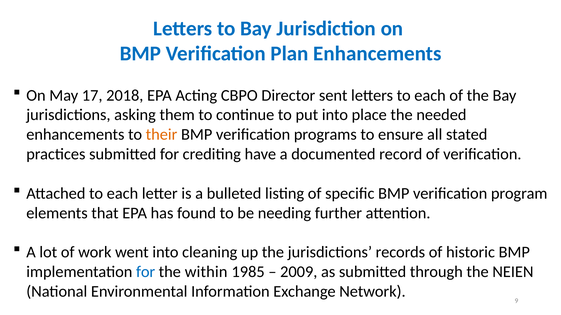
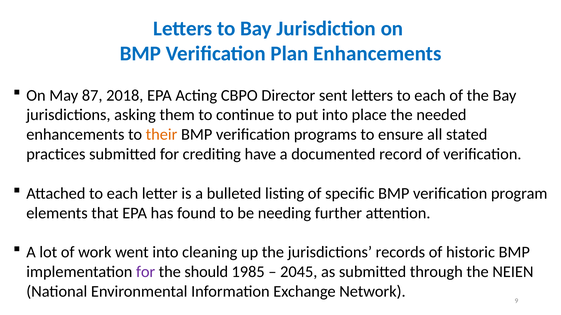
17: 17 -> 87 (92, 95)
for colour: blue -> purple (146, 272)
within: within -> should (206, 272)
2009: 2009 -> 2045 (299, 272)
